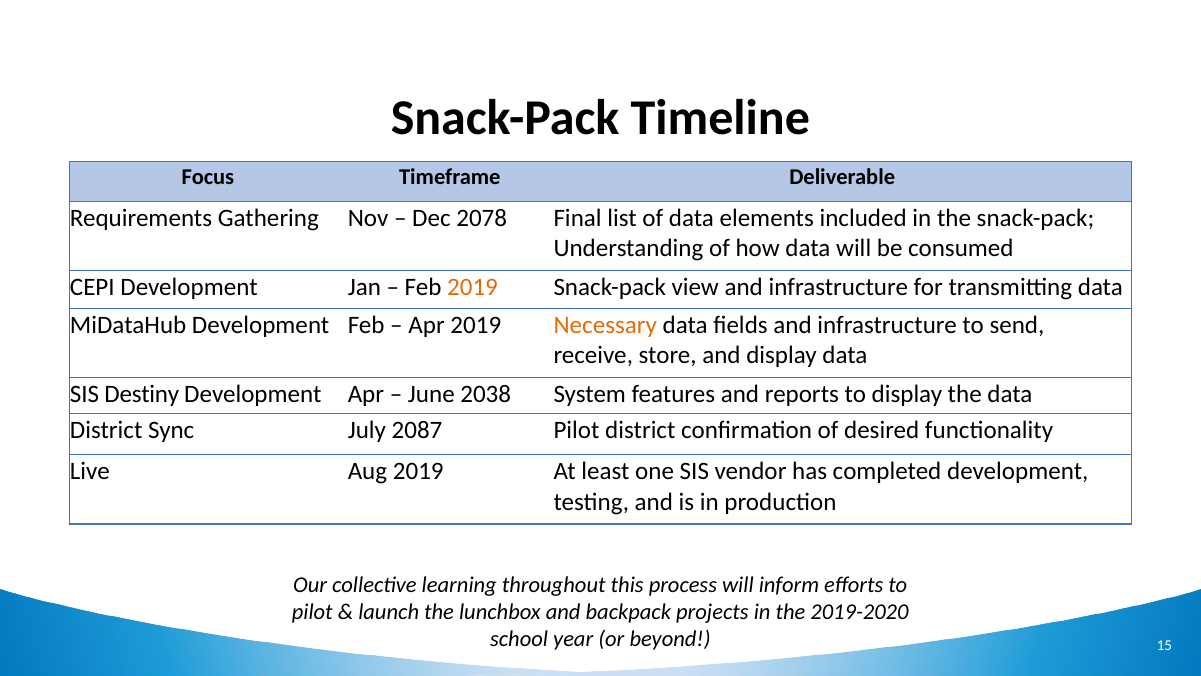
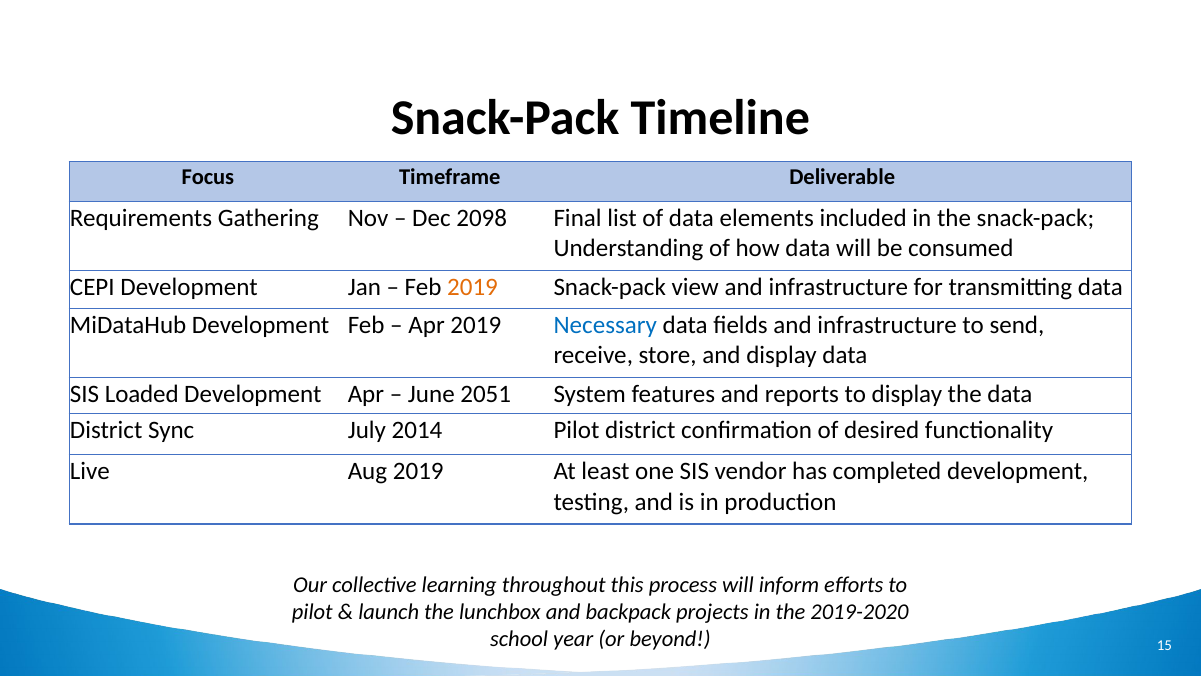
2078: 2078 -> 2098 (482, 218)
Necessary colour: orange -> blue (605, 325)
Destiny: Destiny -> Loaded (142, 394)
2038: 2038 -> 2051 (486, 394)
2087: 2087 -> 2014 (417, 430)
